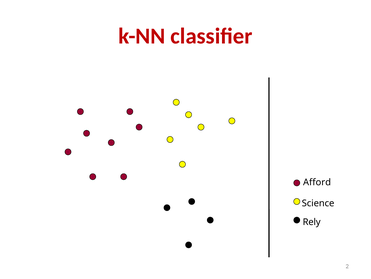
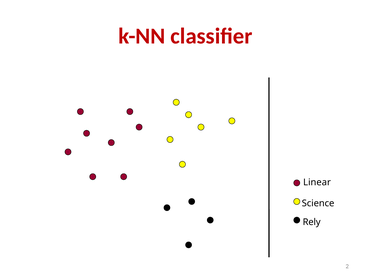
Afford: Afford -> Linear (317, 182)
